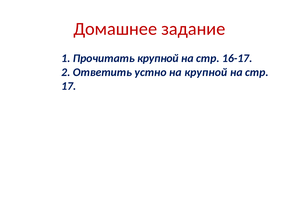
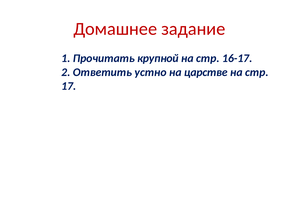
на крупной: крупной -> царстве (206, 72)
